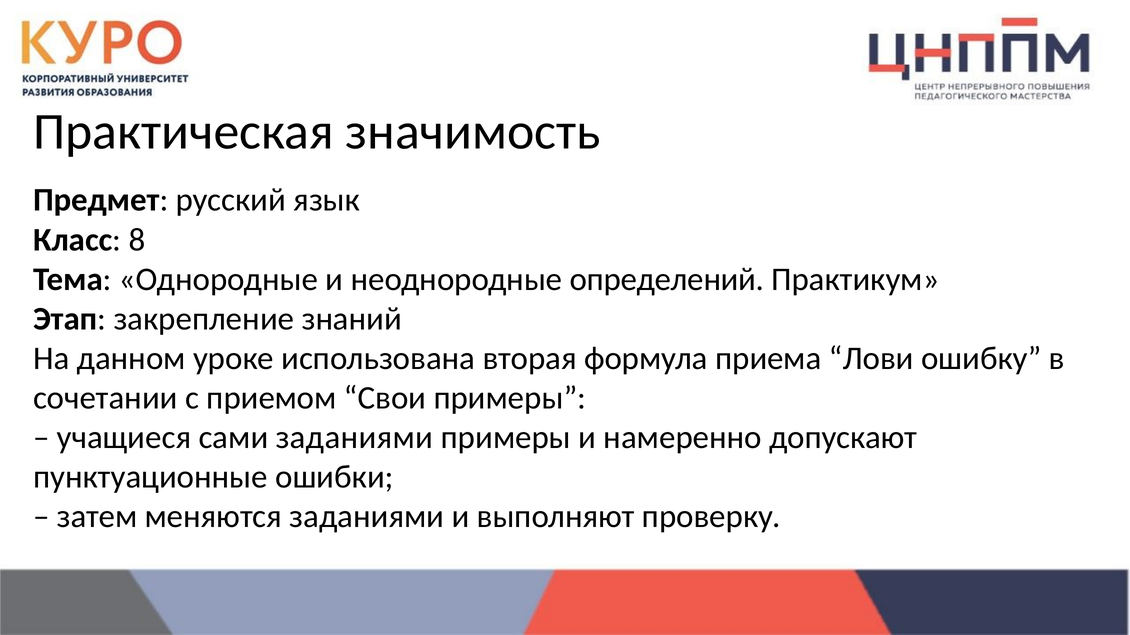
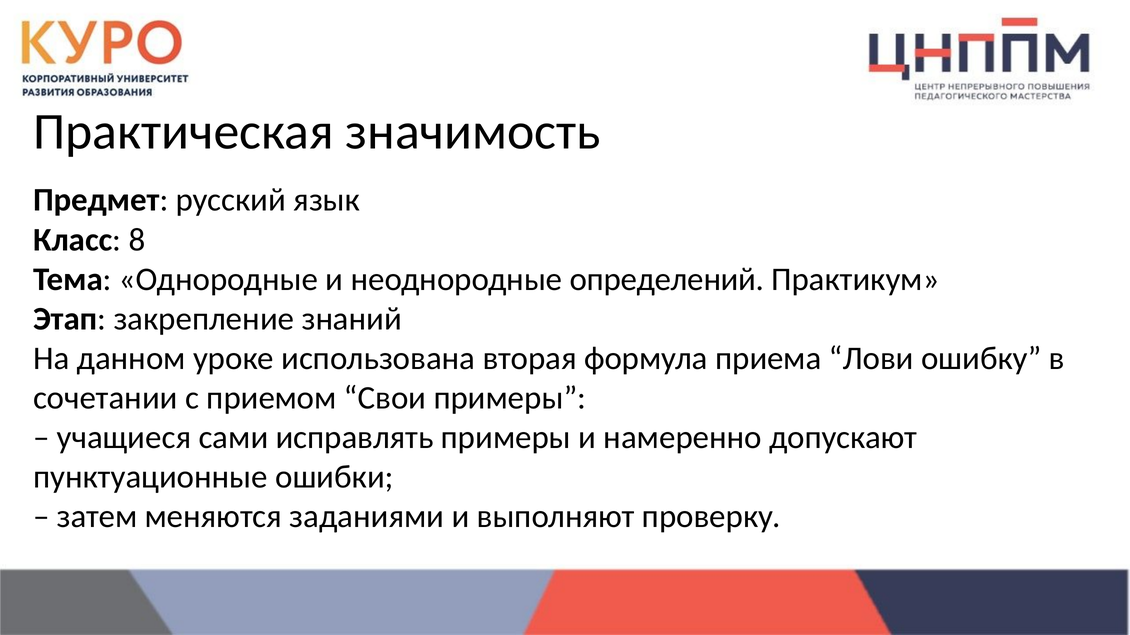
сами заданиями: заданиями -> исправлять (355, 438)
